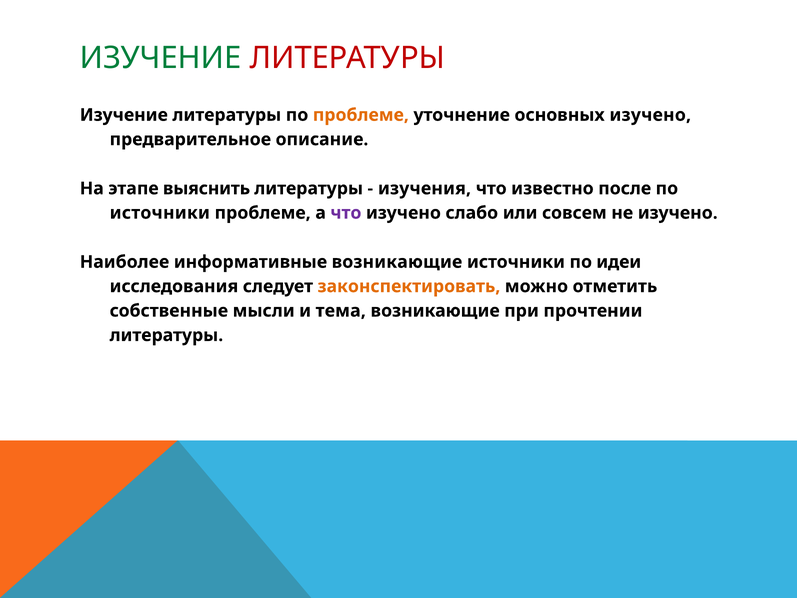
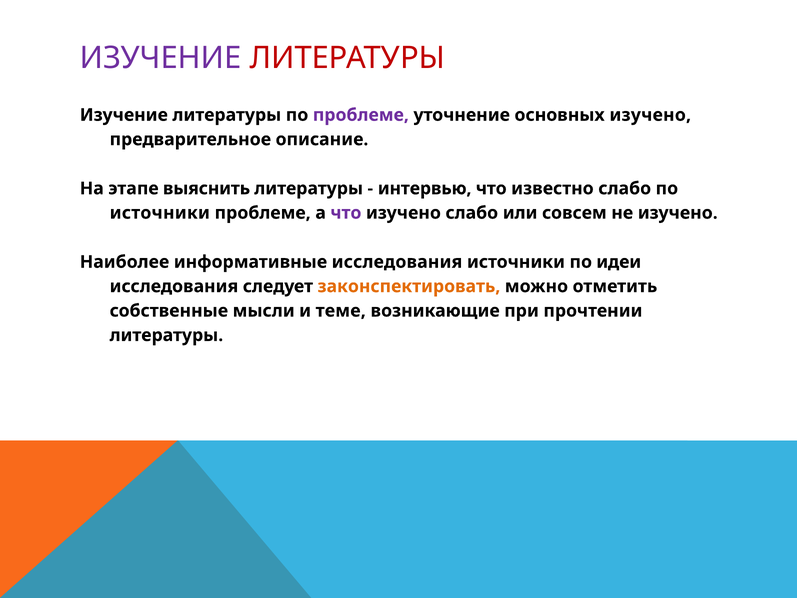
ИЗУЧЕНИЕ colour: green -> purple (161, 58)
проблеме colour: orange -> purple (361, 115)
изучения: изучения -> интервью (425, 188)
известно после: после -> слабо (625, 188)
информативные возникающие: возникающие -> исследования (397, 262)
тема: тема -> теме (341, 311)
